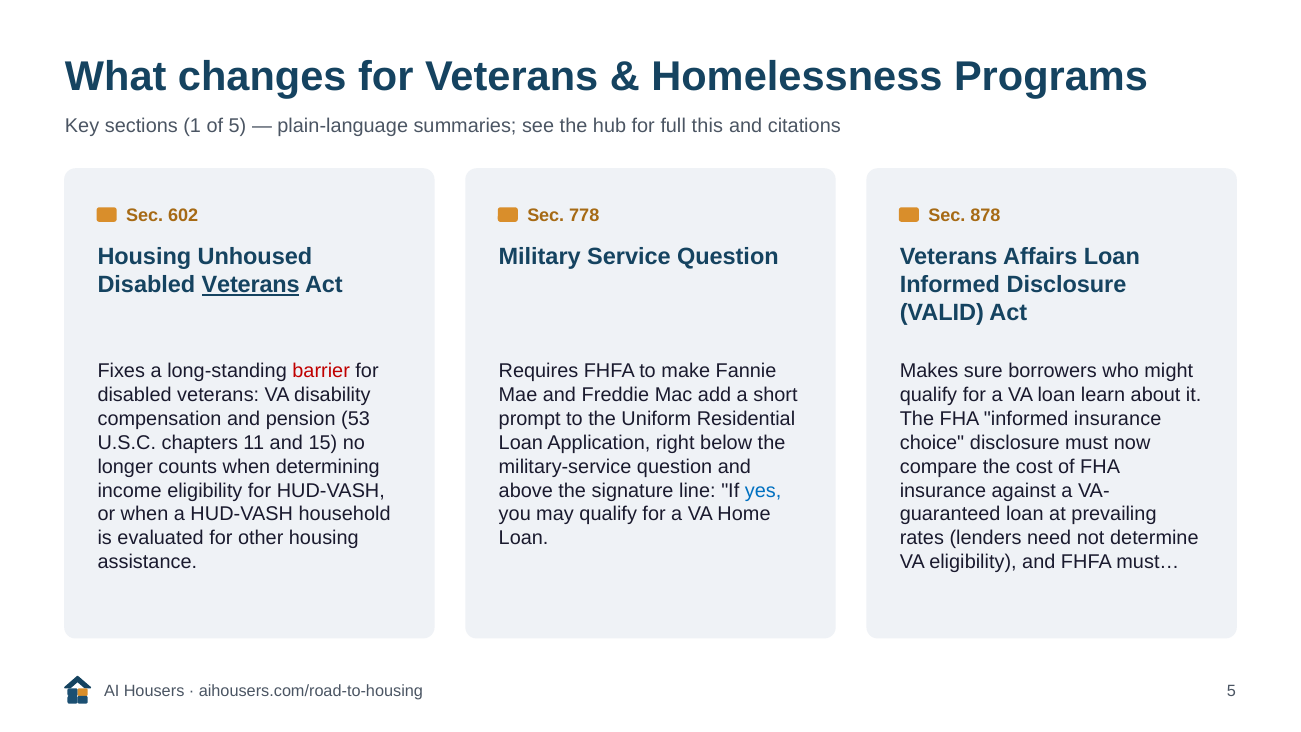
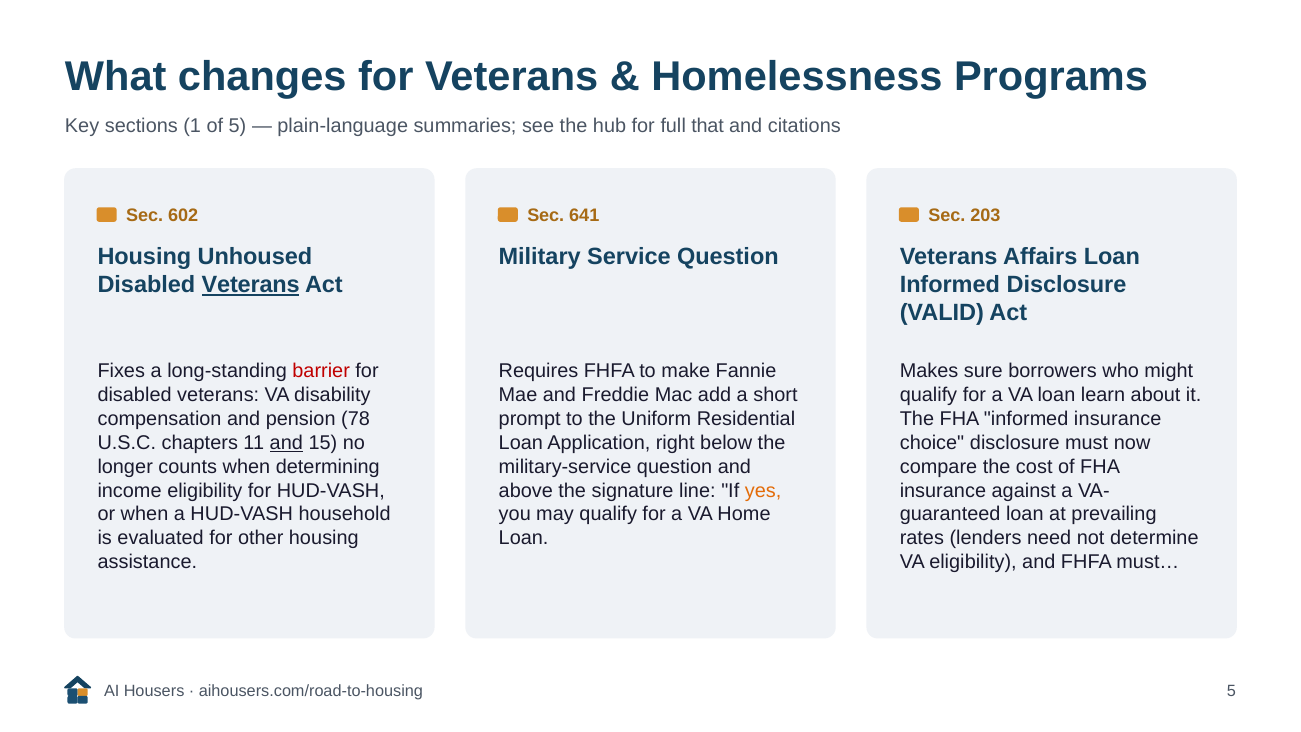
this: this -> that (708, 126)
778: 778 -> 641 (584, 216)
878: 878 -> 203 (985, 216)
53: 53 -> 78 (356, 419)
and underline: none -> present (286, 443)
yes colour: blue -> orange (763, 490)
